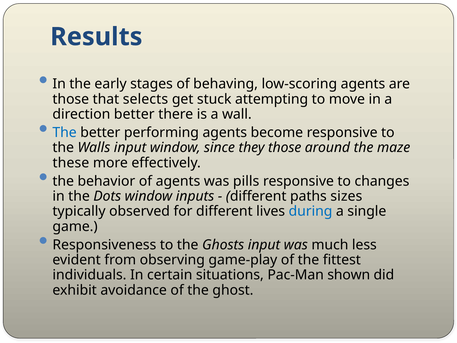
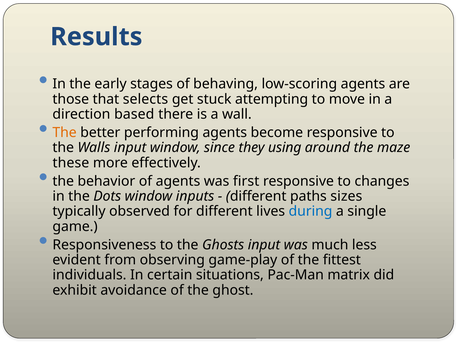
direction better: better -> based (134, 114)
The colour: blue -> orange (65, 133)
they those: those -> using (285, 148)
pills: pills -> first (246, 181)
shown: shown -> matrix (349, 275)
